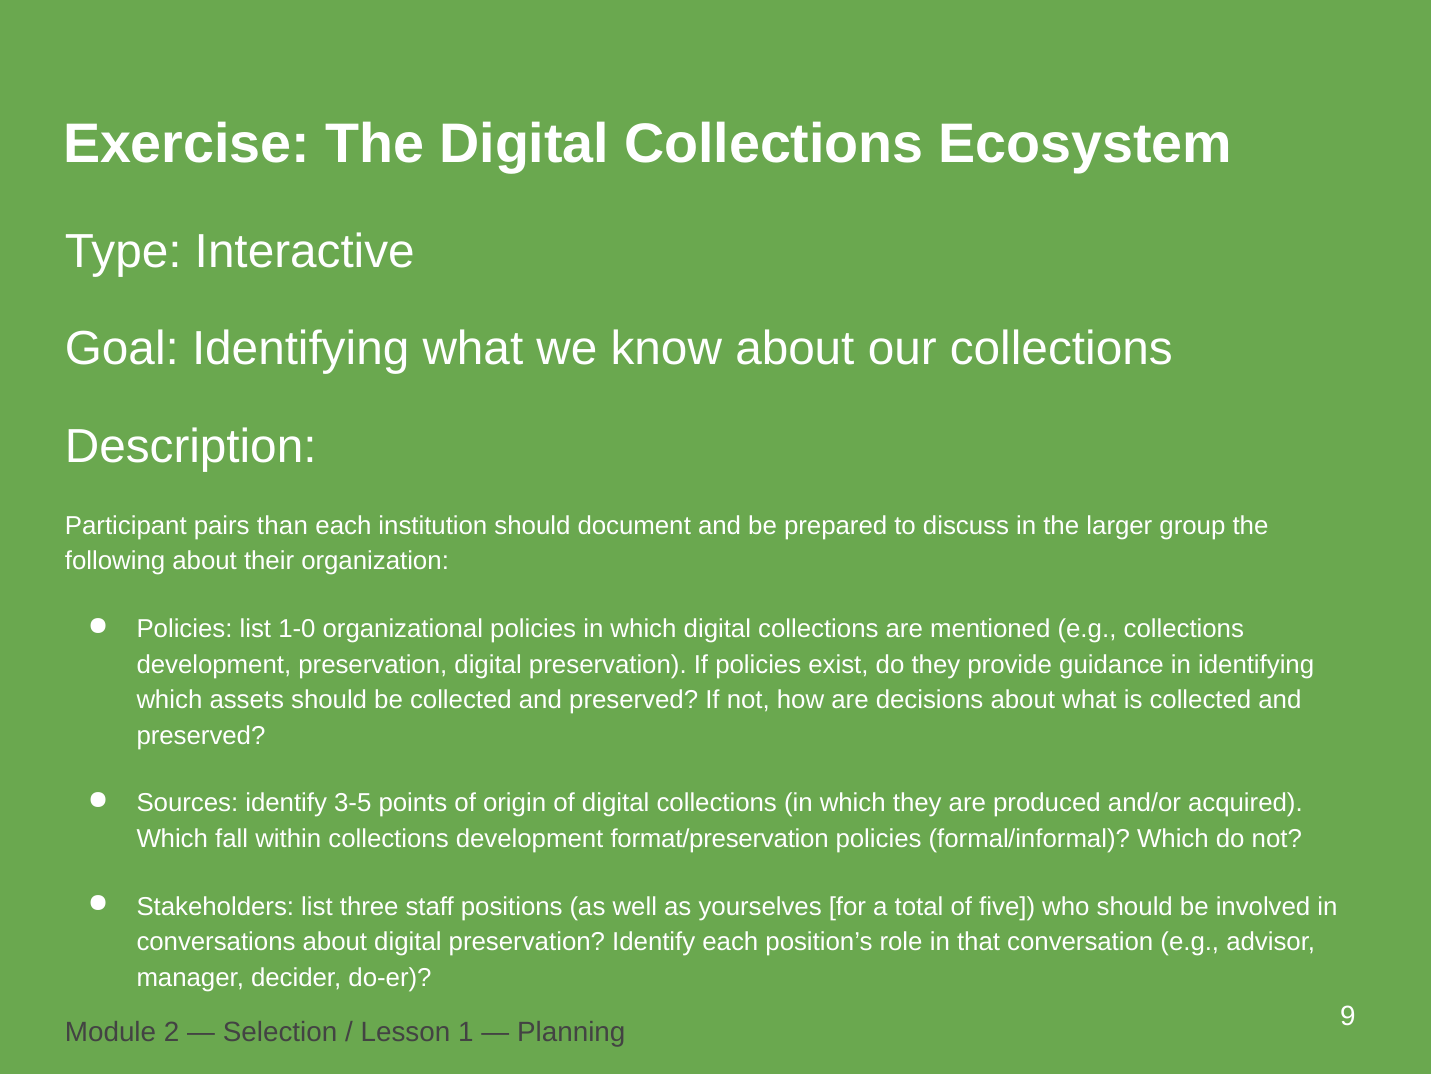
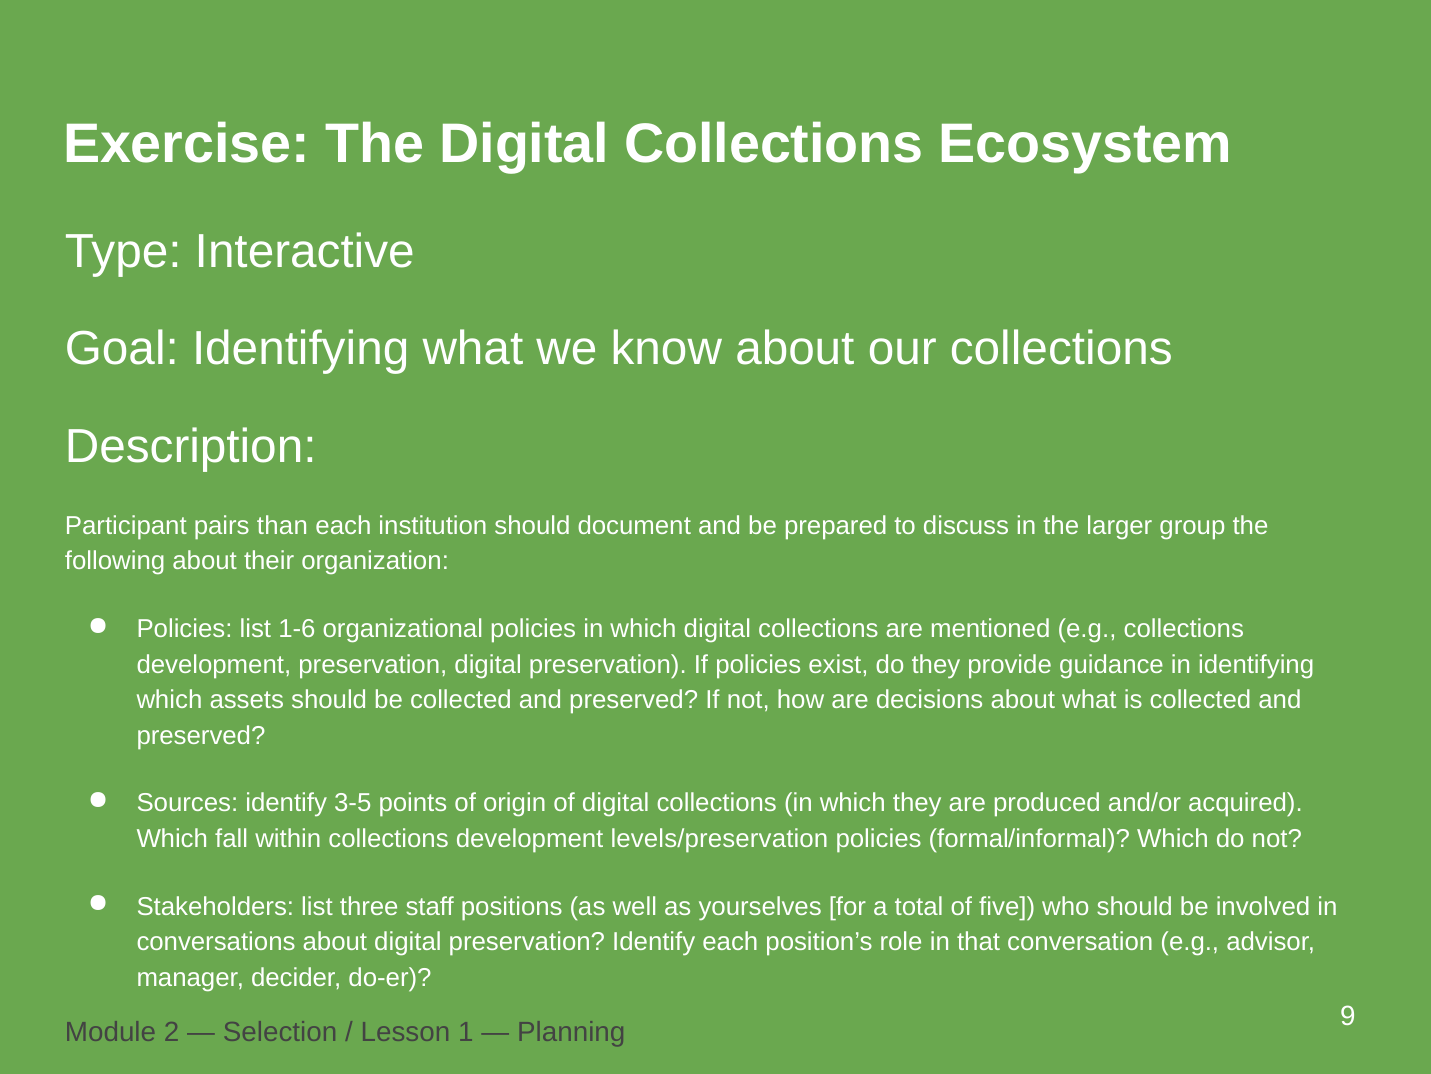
1-0: 1-0 -> 1-6 (297, 628)
format/preservation: format/preservation -> levels/preservation (719, 838)
